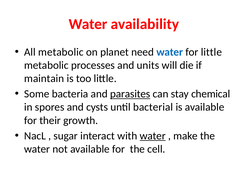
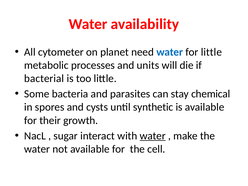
All metabolic: metabolic -> cytometer (61, 52)
maintain: maintain -> bacterial (44, 78)
parasites underline: present -> none (130, 94)
bacterial: bacterial -> synthetic (153, 107)
